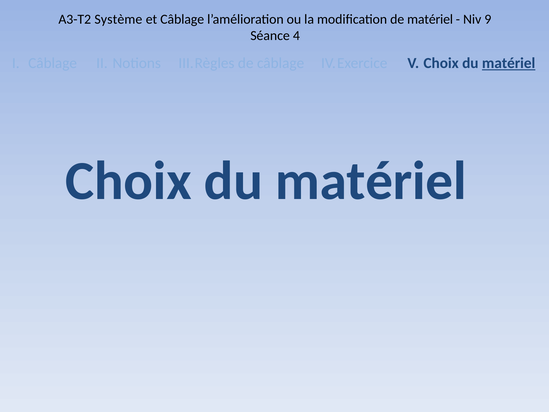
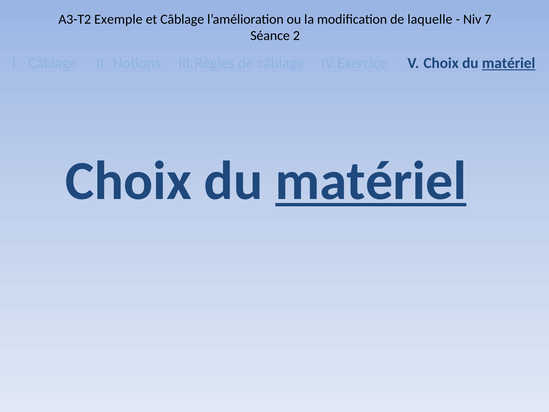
Système: Système -> Exemple (118, 19)
de matériel: matériel -> laquelle (430, 19)
9: 9 -> 7 (488, 19)
4: 4 -> 2 (296, 36)
matériel underline: none -> present (371, 181)
